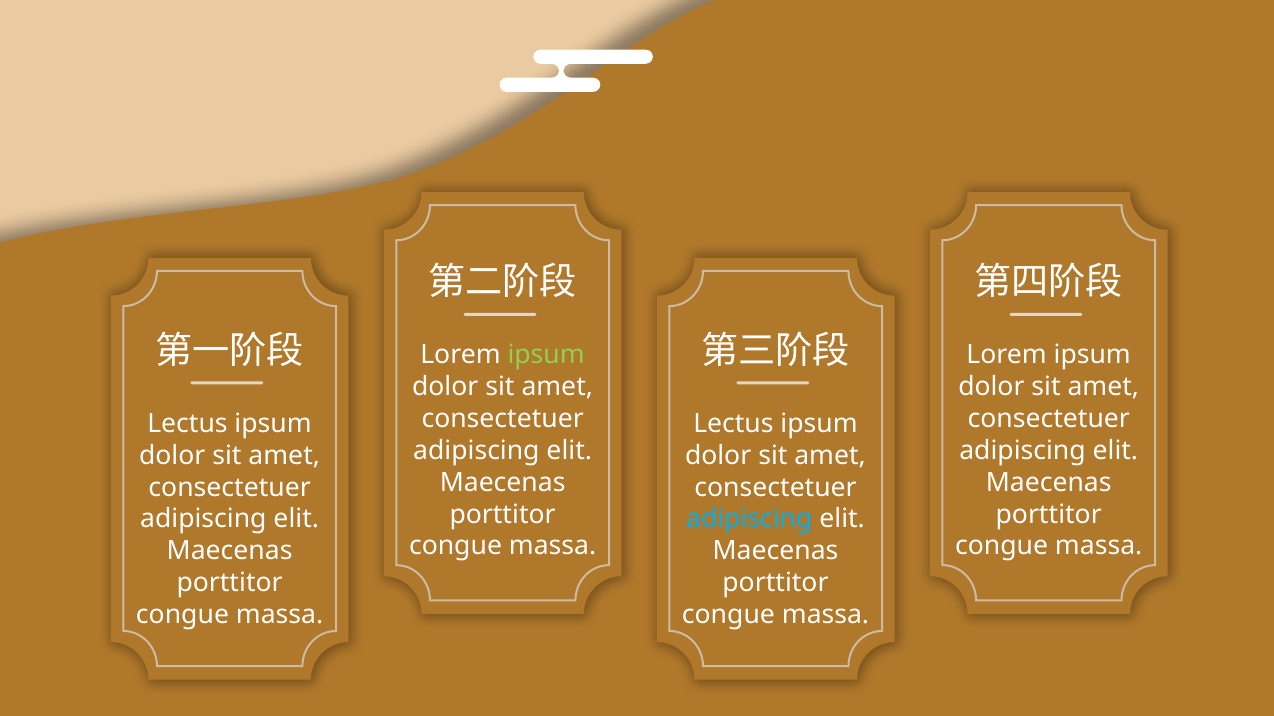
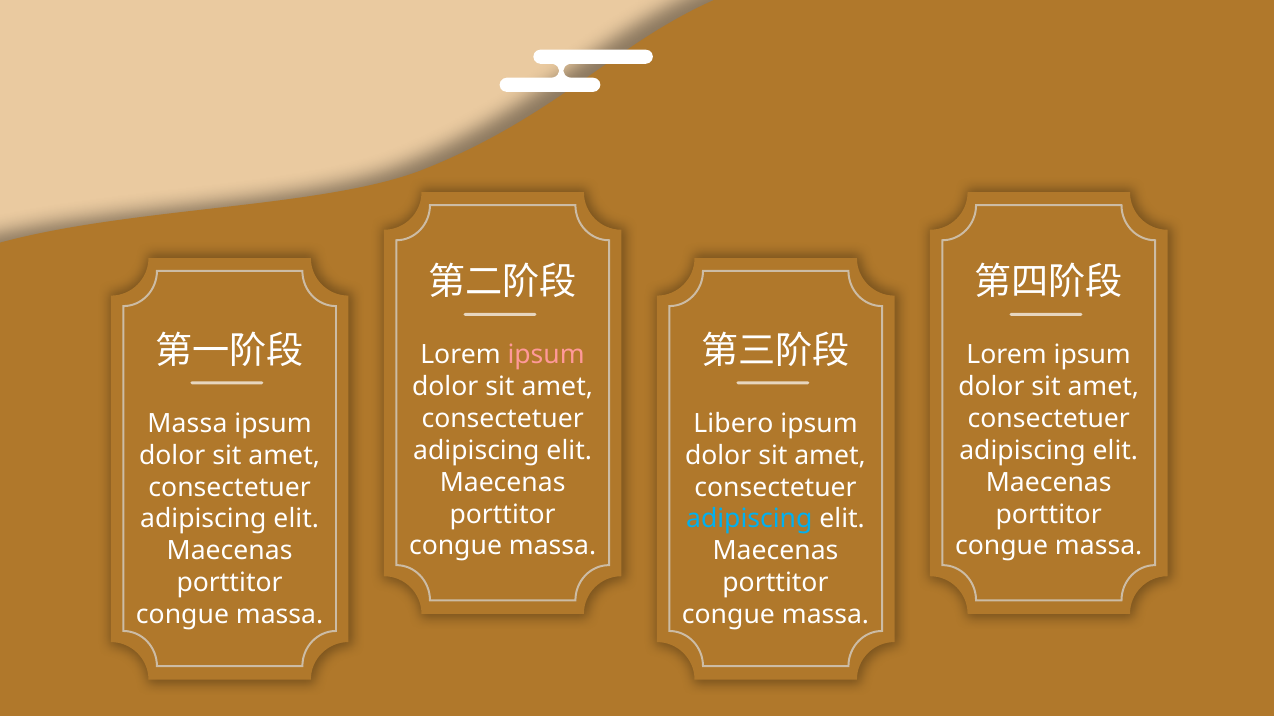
ipsum colour: light green -> pink (546, 355)
Lectus: Lectus -> Massa (187, 424)
Lectus: Lectus -> Libero (733, 424)
